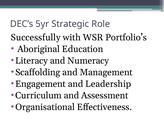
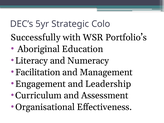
Role: Role -> Colo (101, 24)
Scaffolding: Scaffolding -> Facilitation (38, 72)
